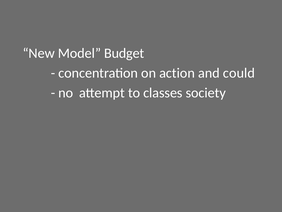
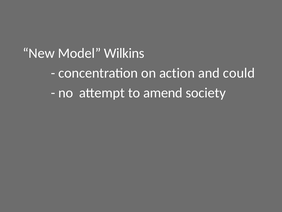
Budget: Budget -> Wilkins (124, 53)
classes: classes -> amend (163, 93)
